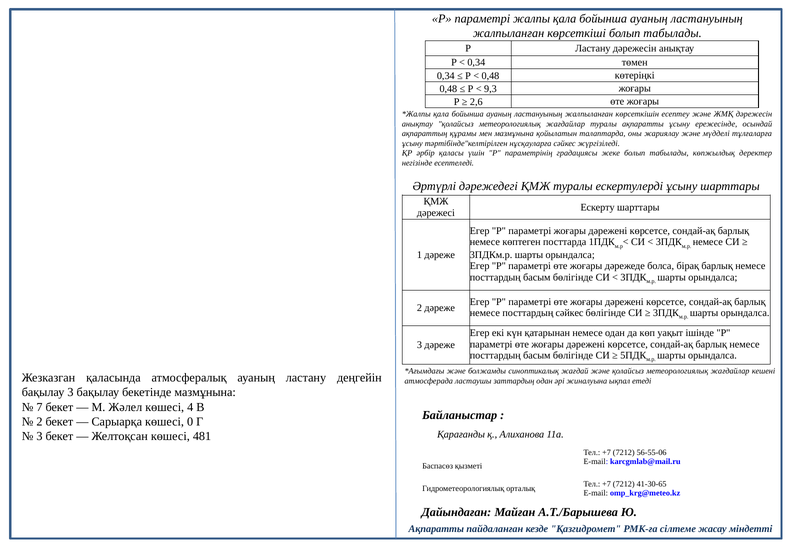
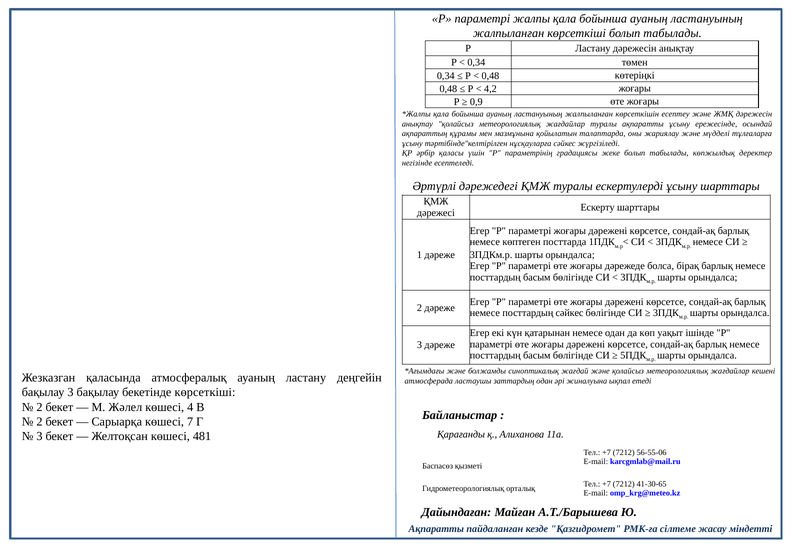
9,3: 9,3 -> 4,2 (490, 89)
2,6: 2,6 -> 0,9 (476, 102)
бекетінде мазмұнына: мазмұнына -> көрсеткіші (205, 393)
7: 7 -> 2 (39, 407)
0: 0 -> 7 (190, 422)
